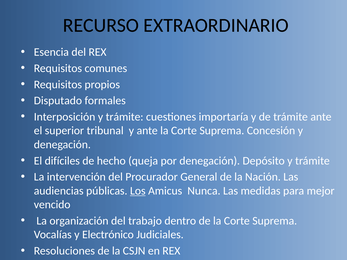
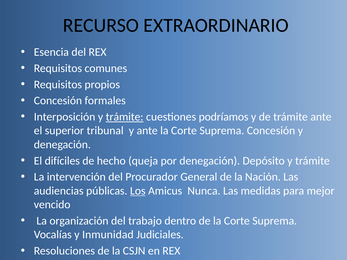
Disputado: Disputado -> Concesión (58, 101)
trámite underline: none -> present (125, 117)
importaría: importaría -> podríamos (224, 117)
Electrónico: Electrónico -> Inmunidad (108, 235)
